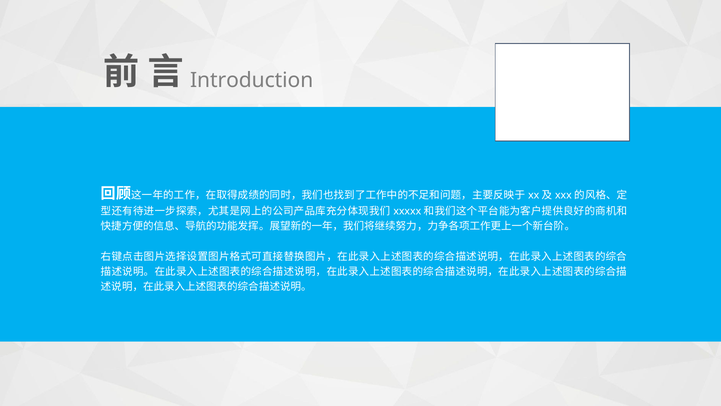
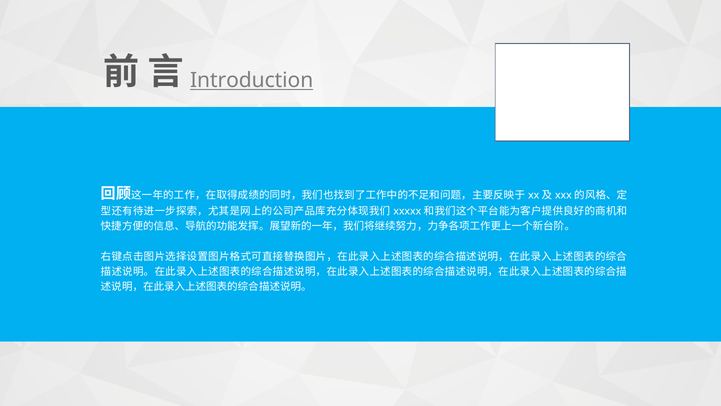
Introduction underline: none -> present (252, 80)
